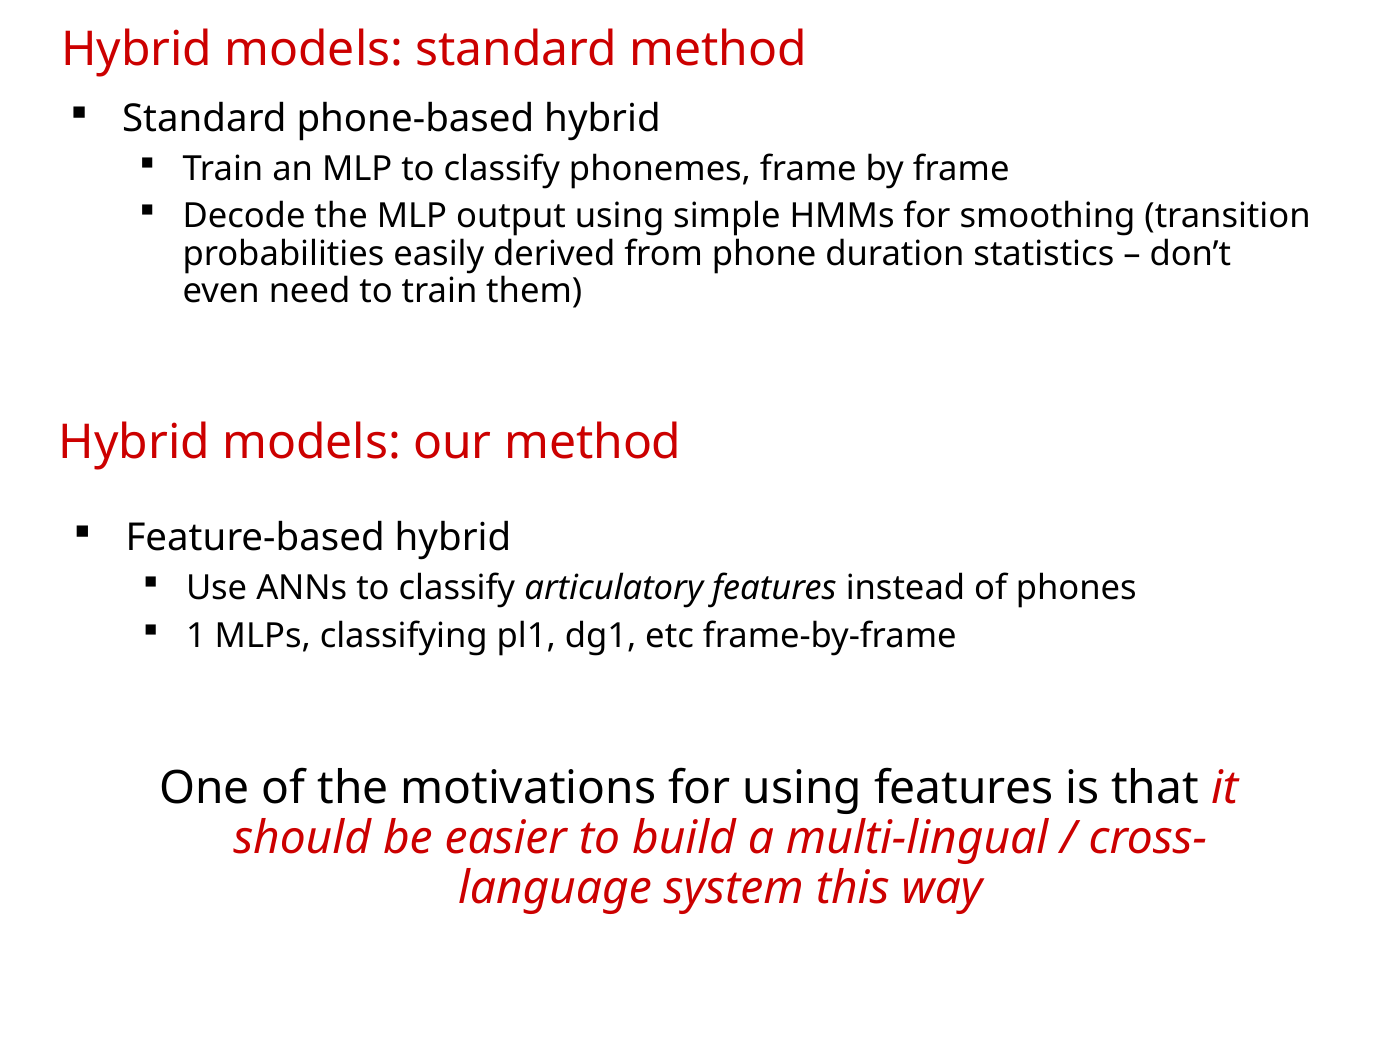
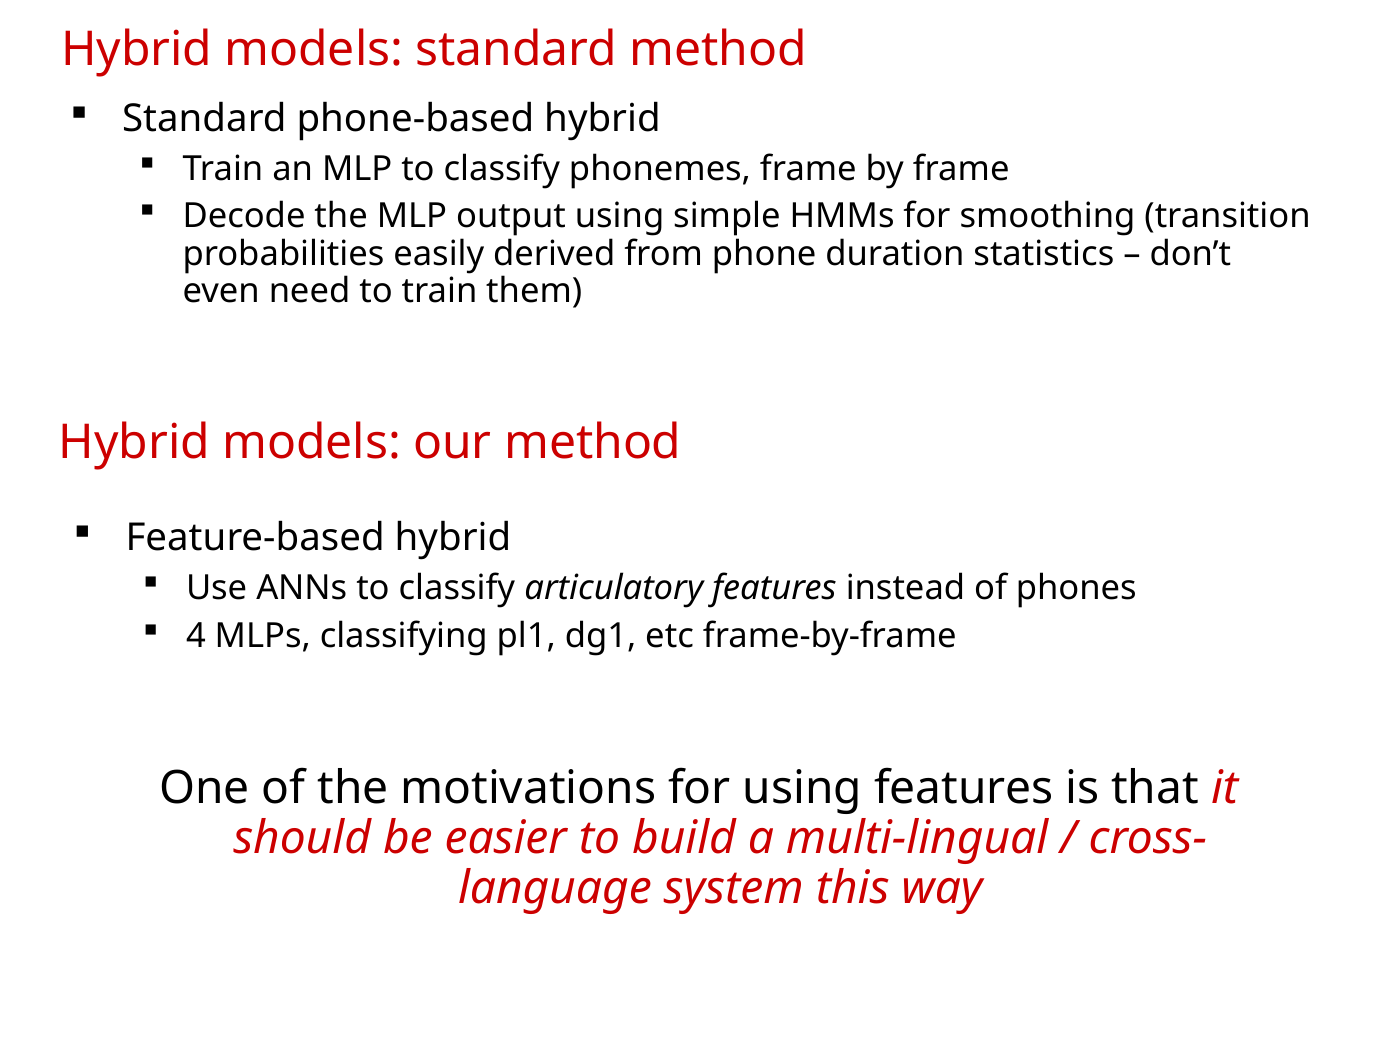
1: 1 -> 4 (196, 636)
